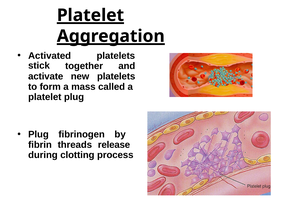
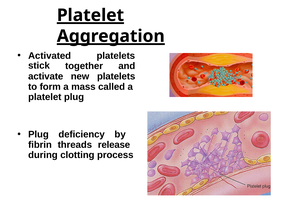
fibrinogen: fibrinogen -> deficiency (82, 134)
